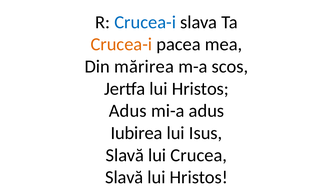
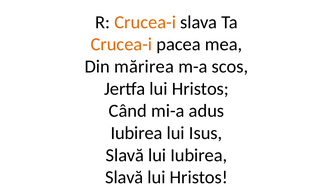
Crucea-i colour: blue -> orange (145, 22)
Adus: Adus -> Când (128, 111)
lui Crucea: Crucea -> Iubirea (199, 155)
